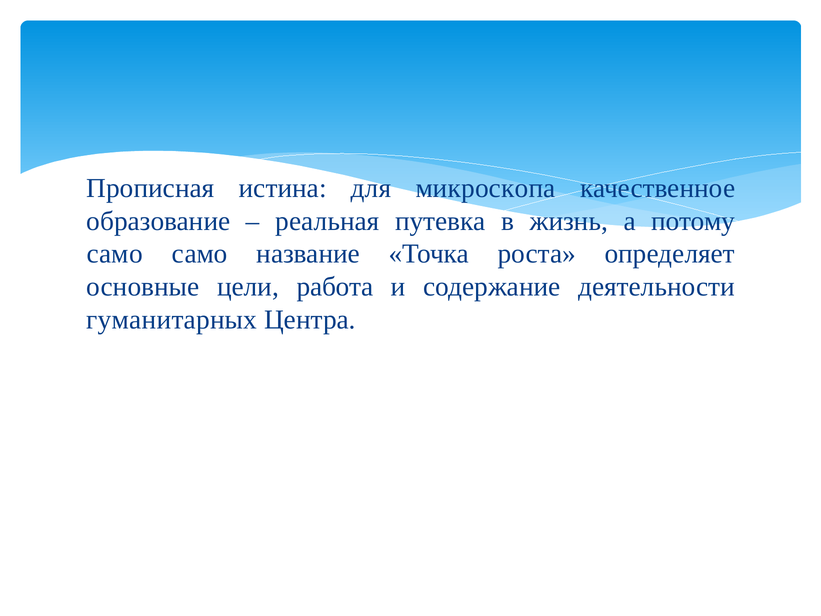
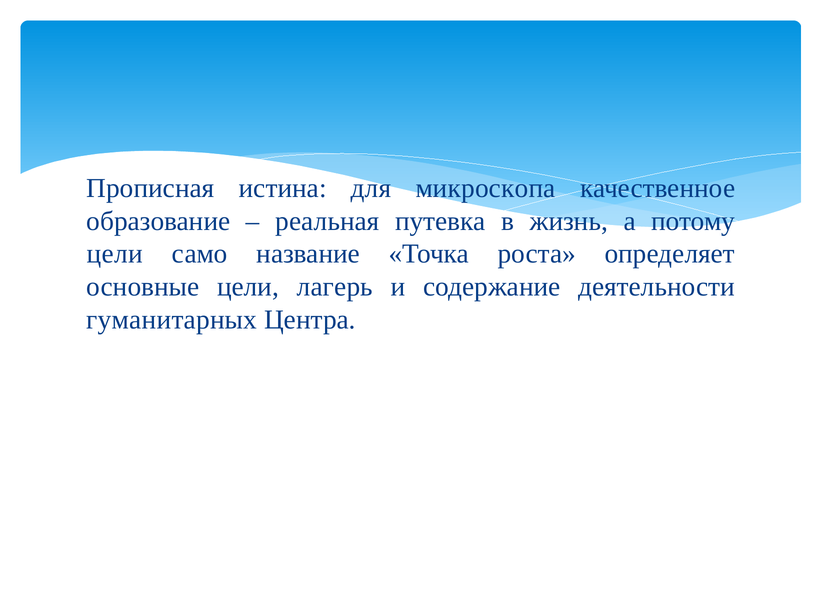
само: само -> цели (115, 254)
работа: работа -> лагерь (335, 287)
